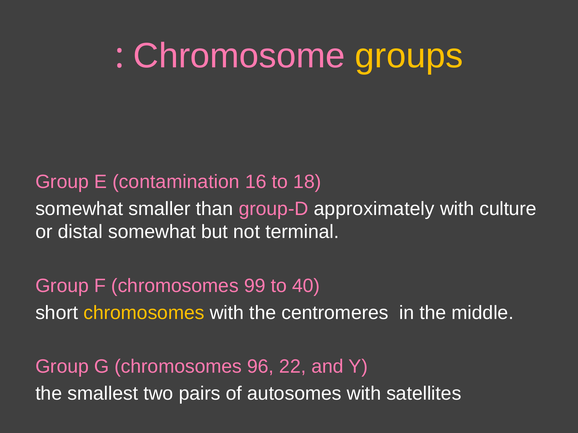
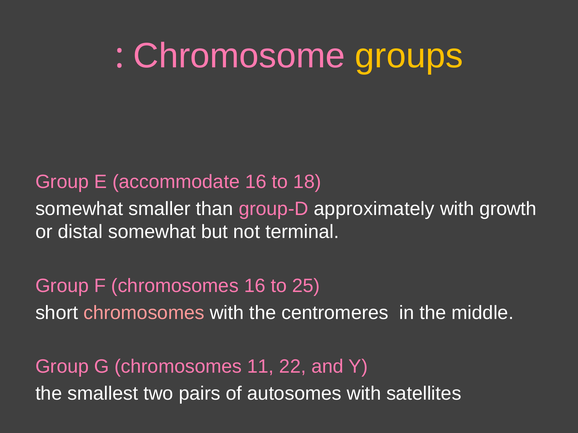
contamination: contamination -> accommodate (176, 182)
culture: culture -> growth (508, 209)
chromosomes 99: 99 -> 16 (255, 286)
40: 40 -> 25 (306, 286)
chromosomes colour: yellow -> pink (144, 313)
96: 96 -> 11 (261, 367)
